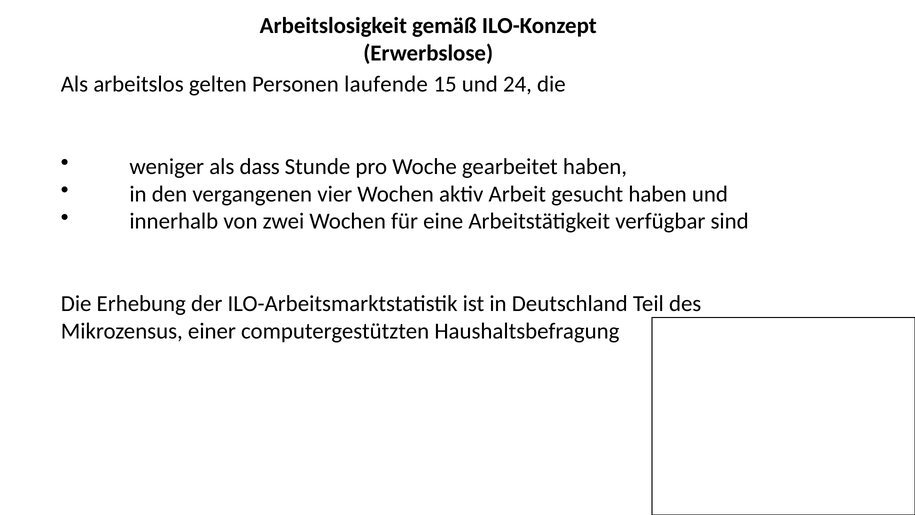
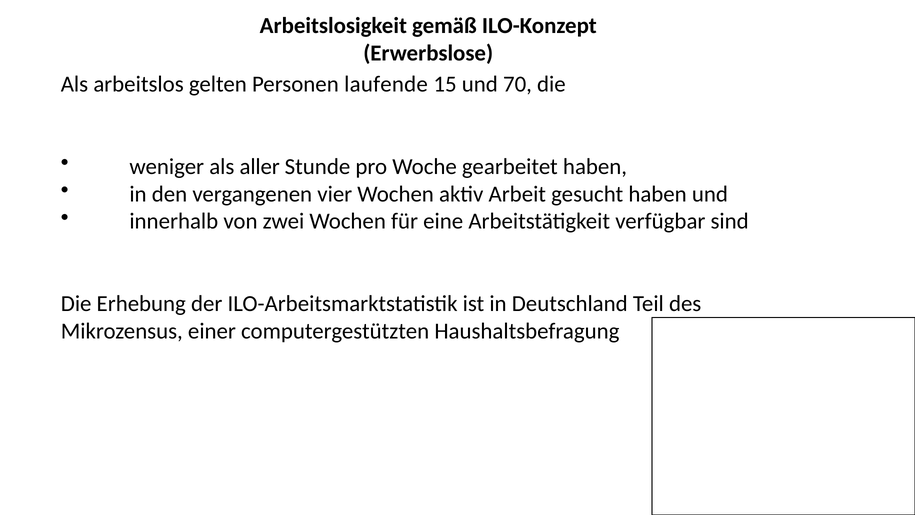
24: 24 -> 70 (517, 84)
dass: dass -> aller (260, 166)
